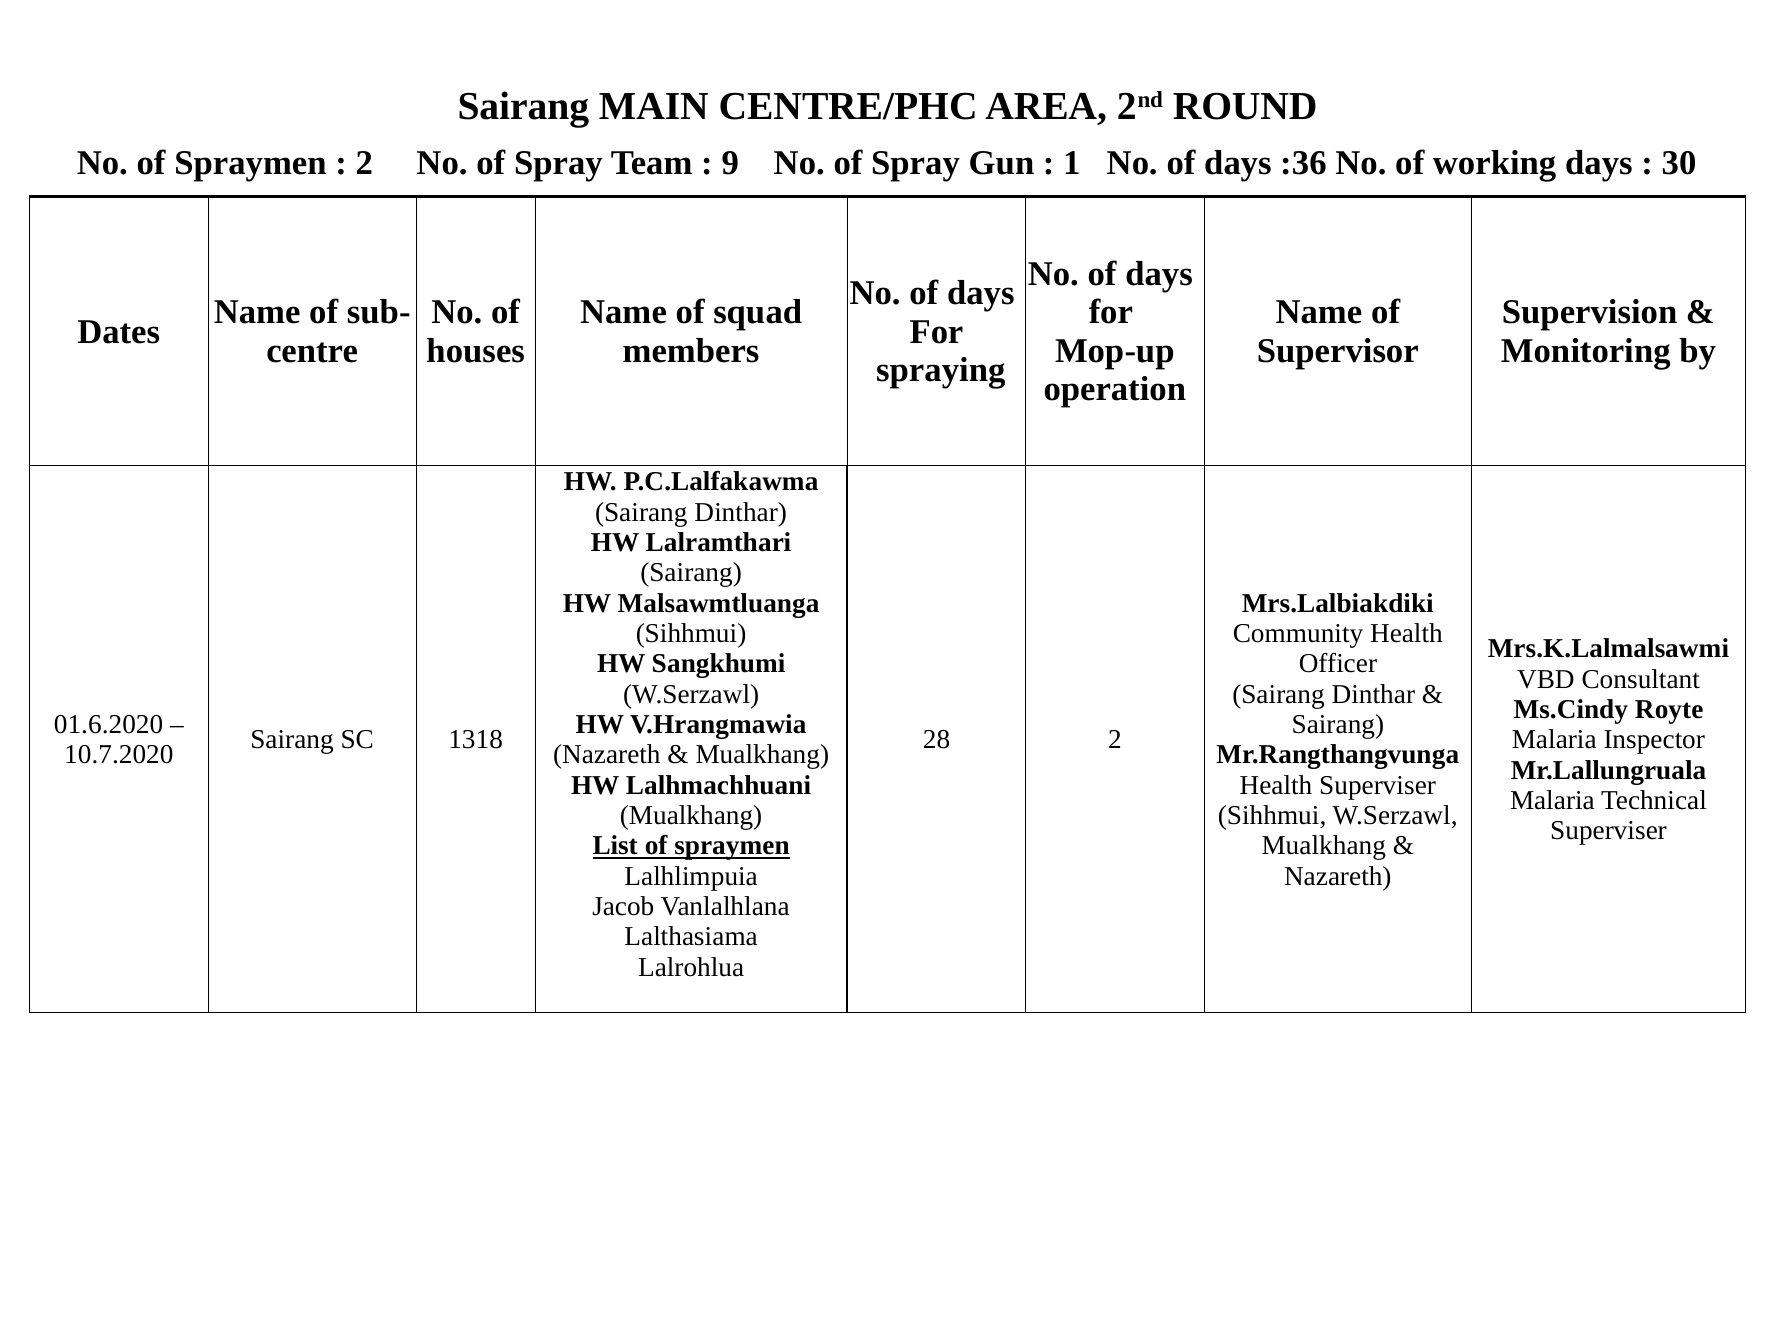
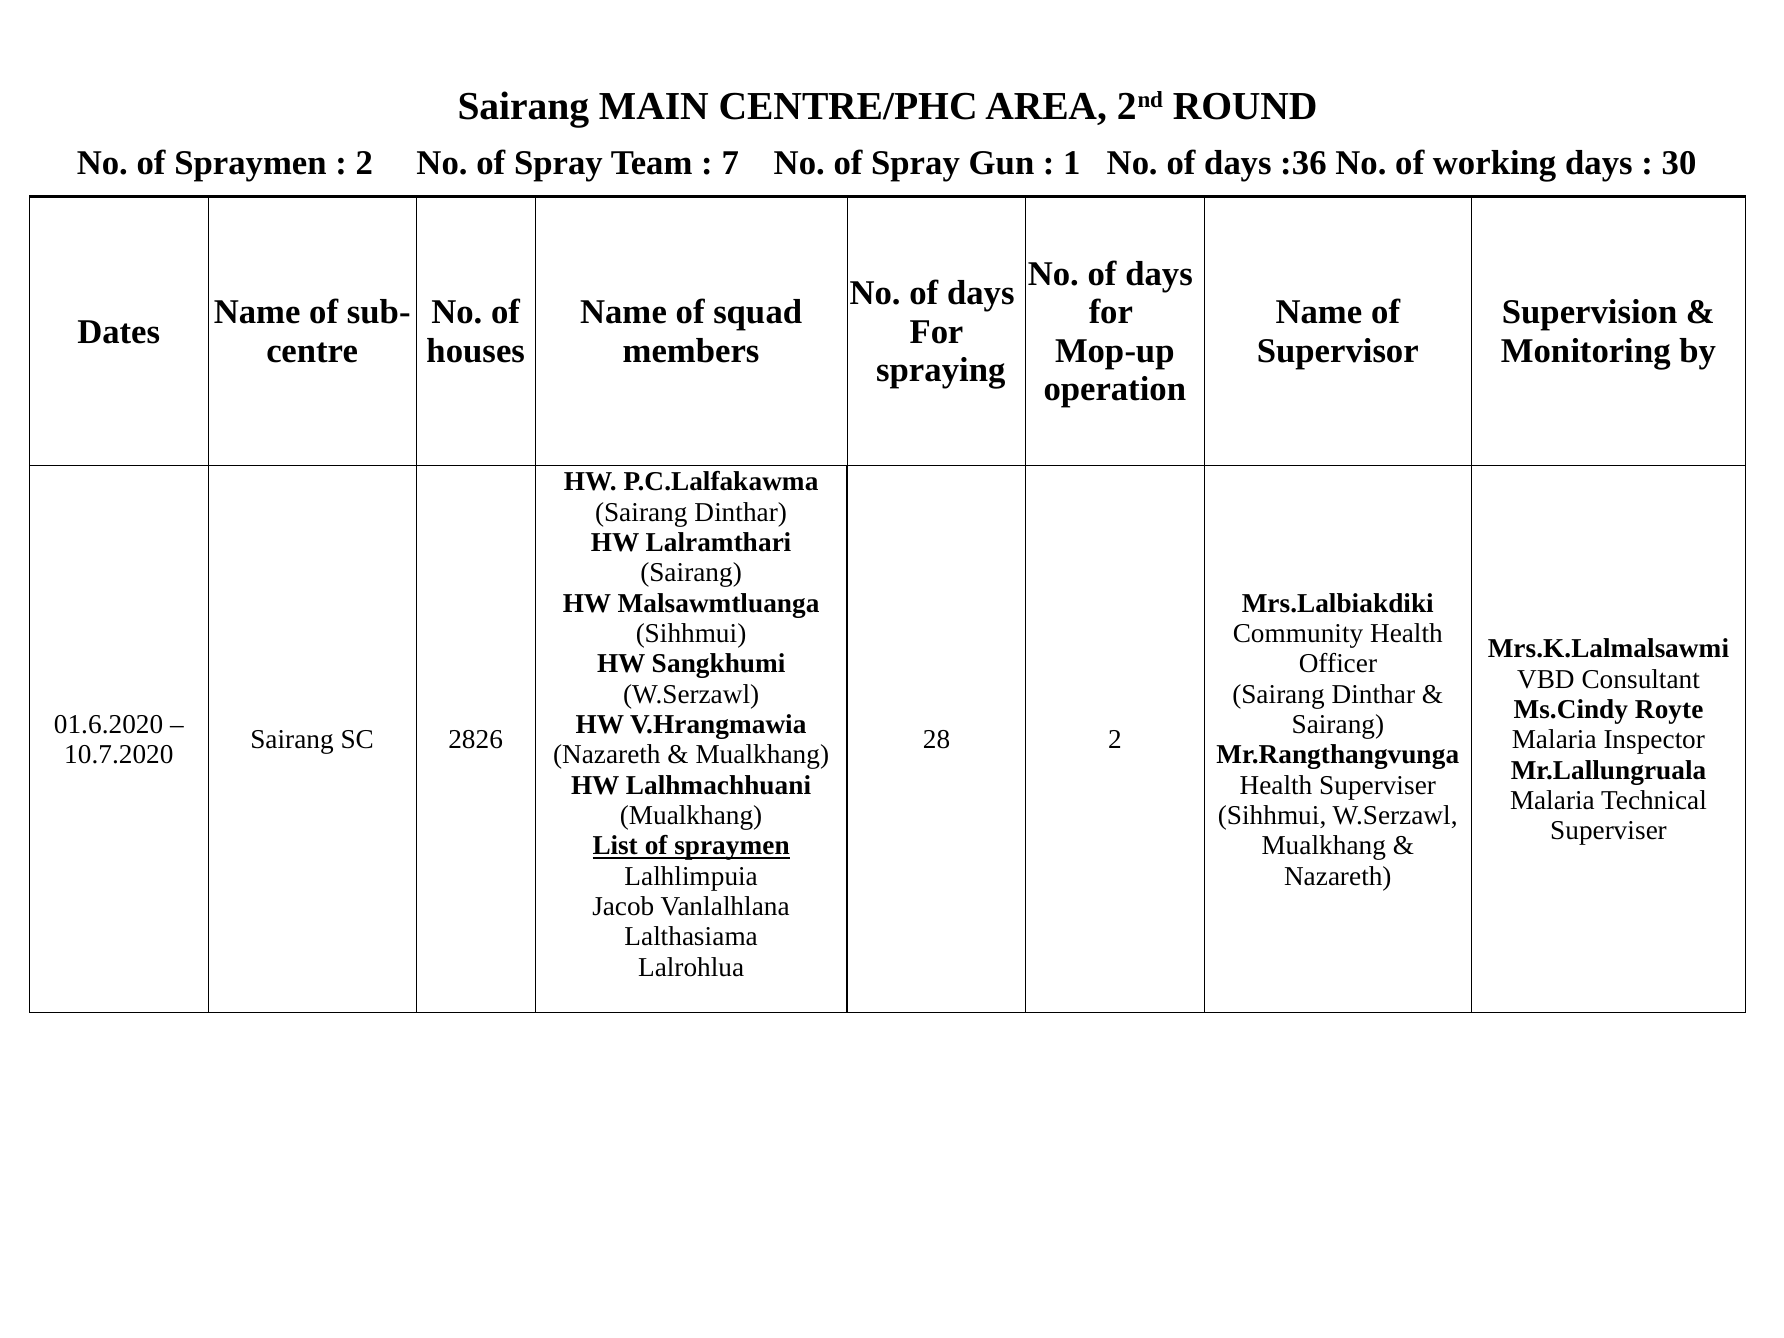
9: 9 -> 7 (730, 163)
1318: 1318 -> 2826 (476, 740)
